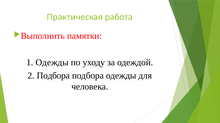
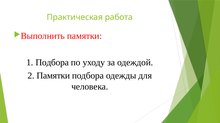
1 Одежды: Одежды -> Подбора (52, 63)
2 Подбора: Подбора -> Памятки (53, 76)
